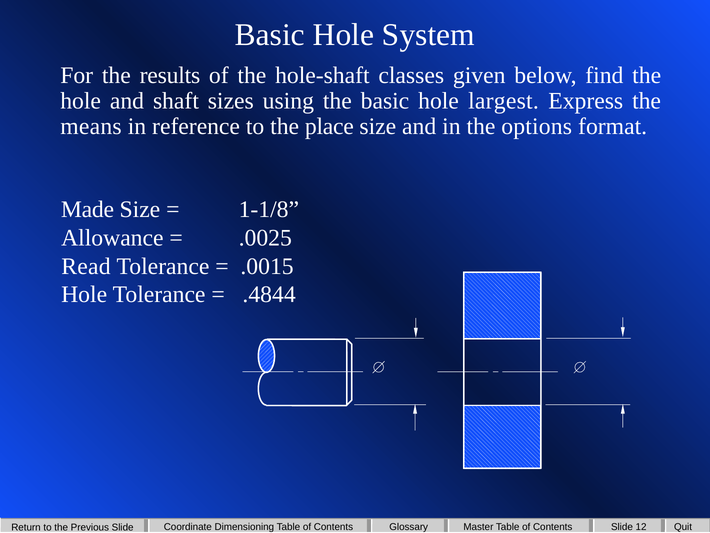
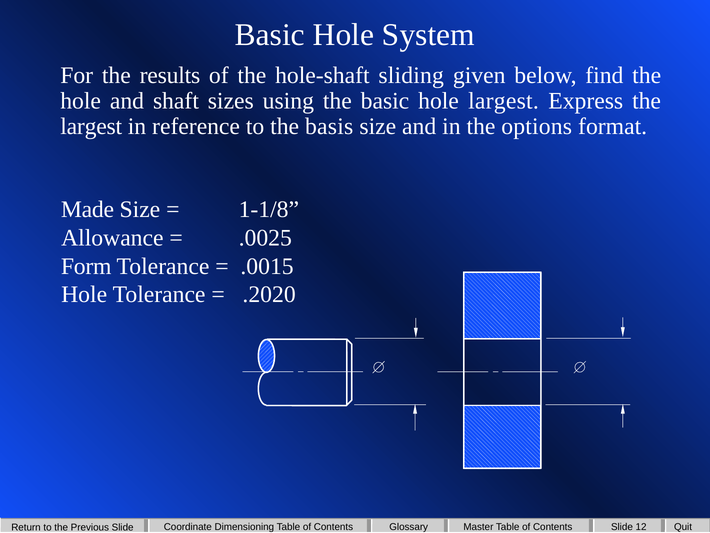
classes: classes -> sliding (411, 75)
means: means -> largest (91, 126)
place: place -> basis (329, 126)
Read: Read -> Form (86, 266)
.4844: .4844 -> .2020 (269, 294)
